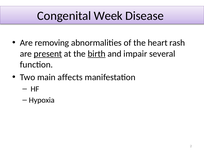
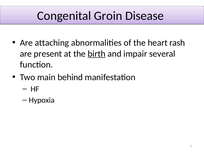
Week: Week -> Groin (108, 16)
removing: removing -> attaching (52, 43)
present underline: present -> none (48, 54)
affects: affects -> behind (70, 77)
